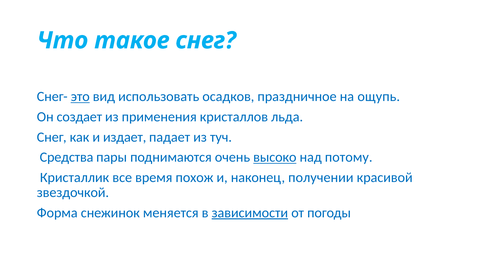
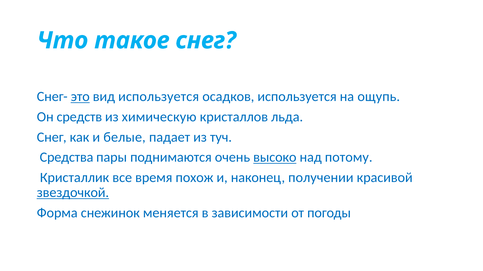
вид использовать: использовать -> используется (159, 97)
осадков праздничное: праздничное -> используется (297, 97)
создает: создает -> средств (79, 117)
применения: применения -> химическую (159, 117)
издает: издает -> белые (125, 137)
звездочкой underline: none -> present (73, 193)
зависимости underline: present -> none (250, 213)
